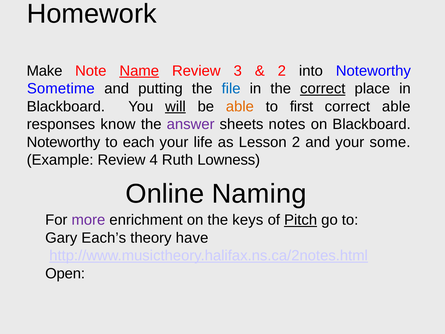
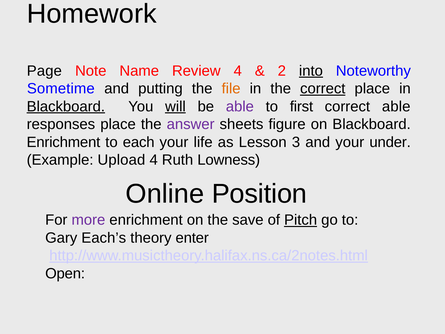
Make: Make -> Page (44, 71)
Name underline: present -> none (139, 71)
Review 3: 3 -> 4 (238, 71)
into underline: none -> present (311, 71)
file colour: blue -> orange (231, 89)
Blackboard underline: none -> present (66, 106)
able colour: orange -> purple (240, 106)
responses know: know -> place (118, 124)
notes: notes -> figure (287, 124)
Noteworthy: Noteworthy -> Enrichment (63, 142)
Lesson 2: 2 -> 3 (296, 142)
some: some -> under (390, 142)
Example Review: Review -> Upload (121, 160)
Naming: Naming -> Position (259, 194)
keys: keys -> save (248, 220)
have: have -> enter (192, 238)
